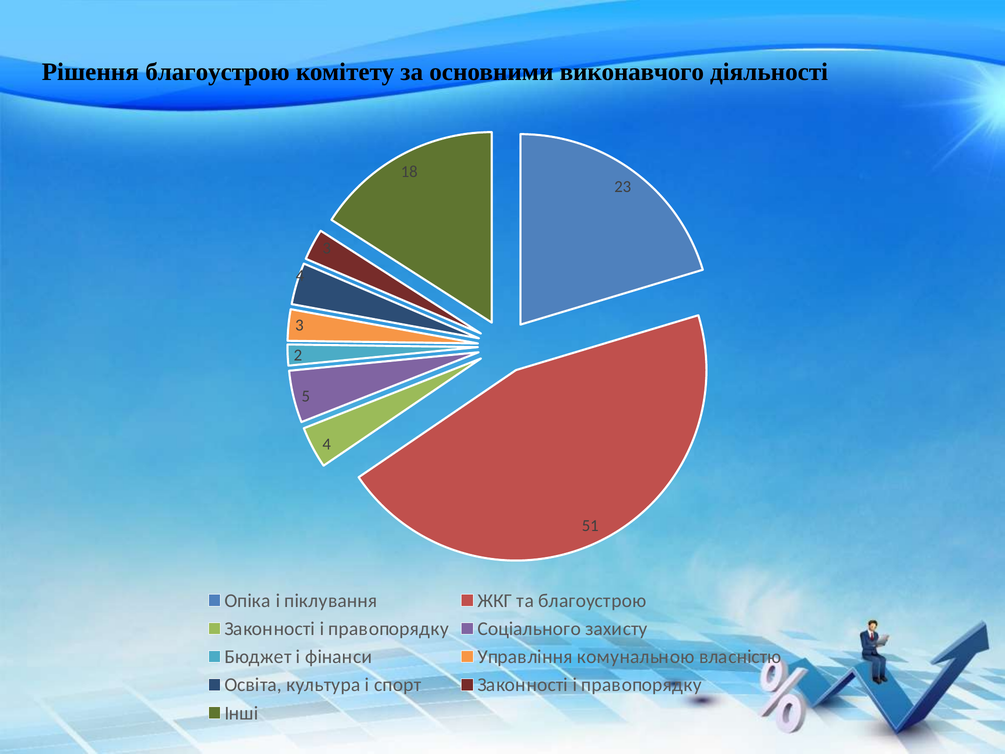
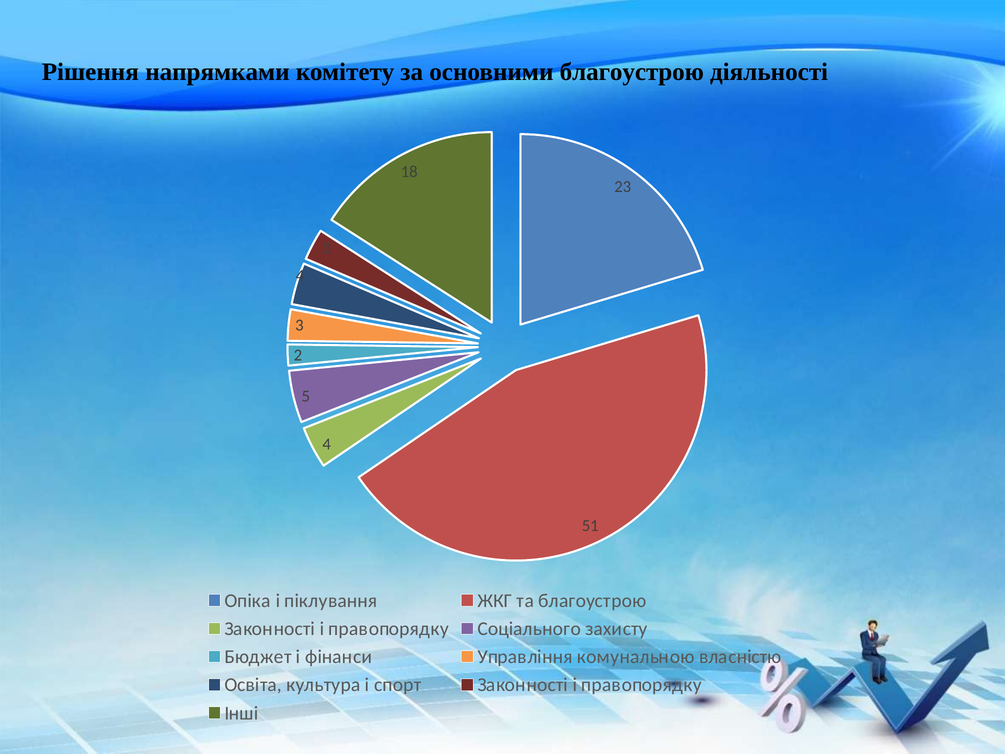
Рішення благоустрою: благоустрою -> напрямками (217, 72)
основними виконавчого: виконавчого -> благоустрою (632, 72)
